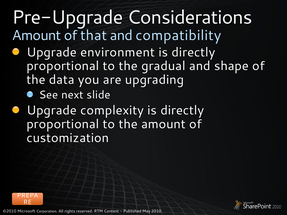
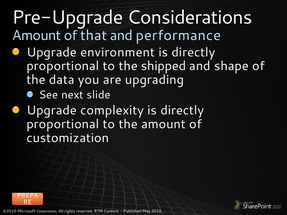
compatibility: compatibility -> performance (178, 36)
gradual: gradual -> shipped (164, 66)
